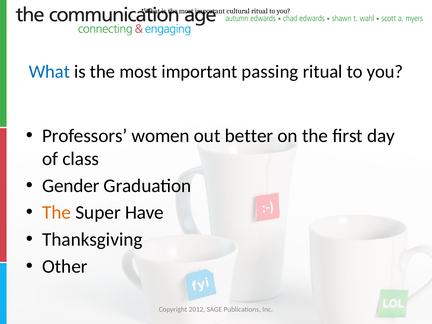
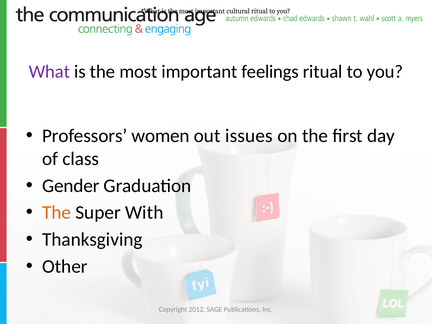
What colour: blue -> purple (49, 72)
passing: passing -> feelings (270, 72)
better: better -> issues (249, 136)
Have: Have -> With (144, 213)
